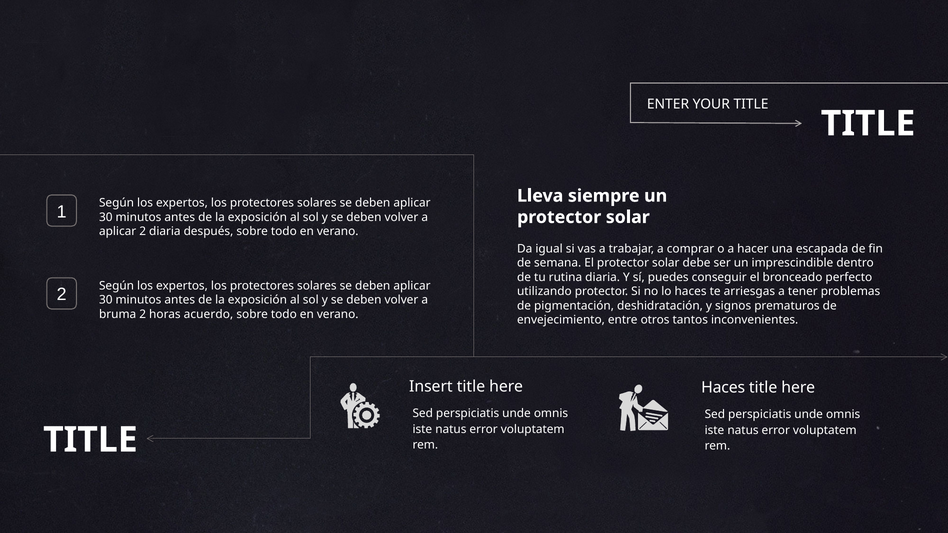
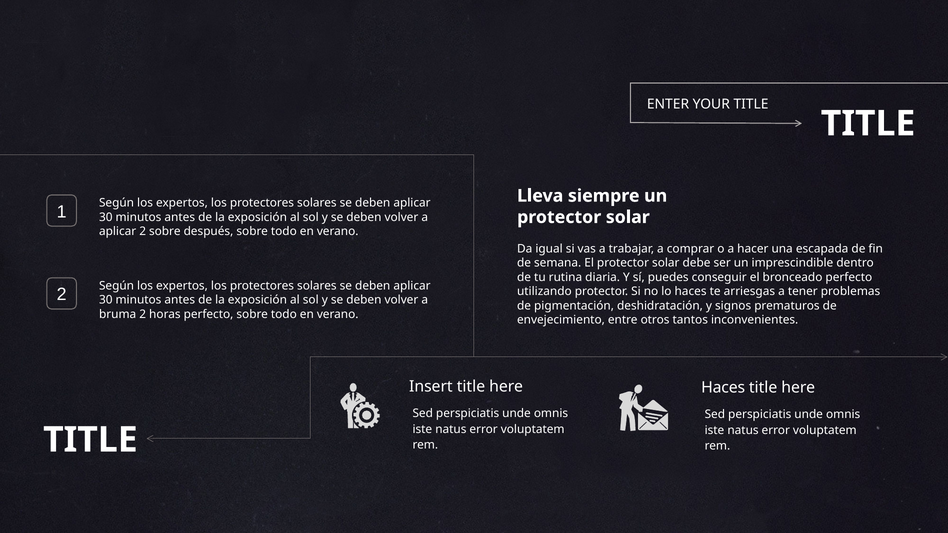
2 diaria: diaria -> sobre (165, 231)
horas acuerdo: acuerdo -> perfecto (208, 314)
